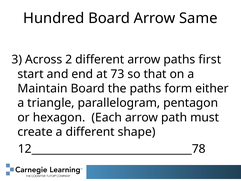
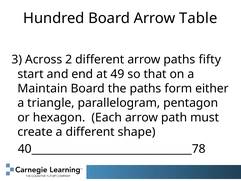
Same: Same -> Table (198, 18)
first: first -> fifty (210, 59)
73: 73 -> 49 (117, 74)
12______________________________78: 12______________________________78 -> 40______________________________78 (112, 149)
